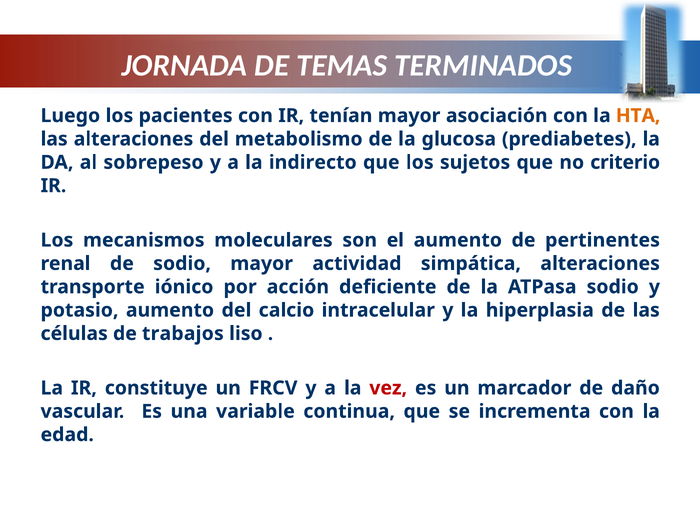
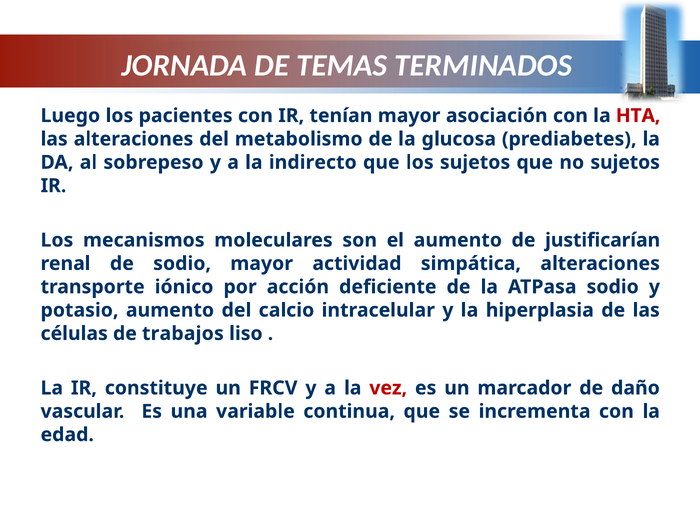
HTA colour: orange -> red (638, 116)
no criterio: criterio -> sujetos (625, 162)
pertinentes: pertinentes -> justificarían (603, 240)
